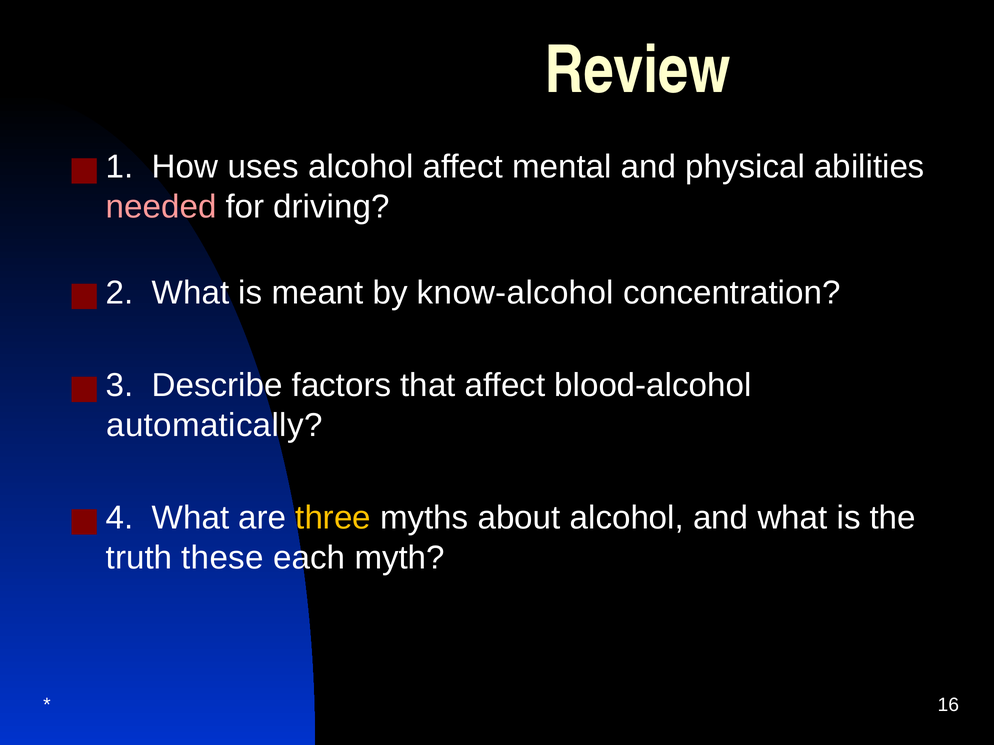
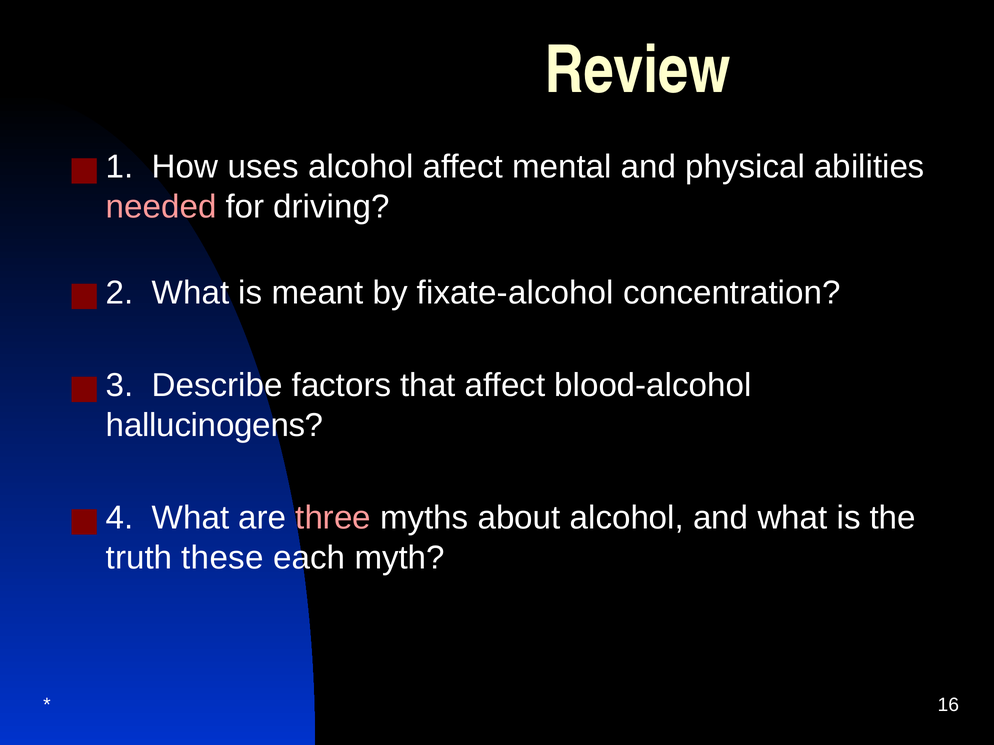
know-alcohol: know-alcohol -> fixate-alcohol (515, 293)
automatically: automatically -> hallucinogens (215, 425)
three colour: yellow -> pink (333, 518)
